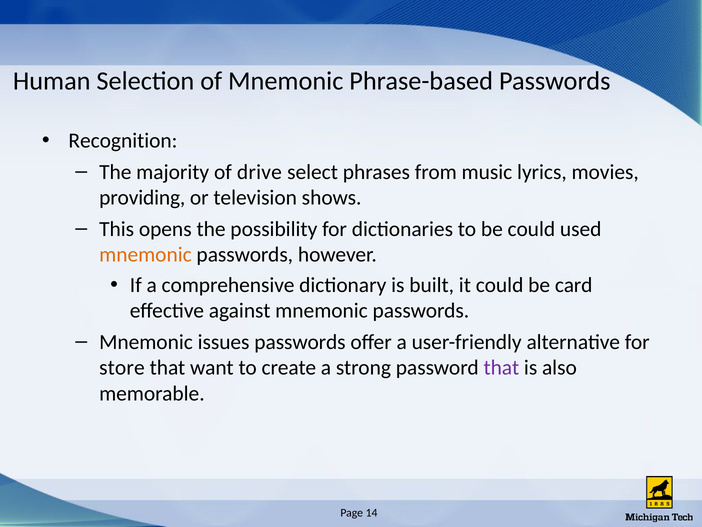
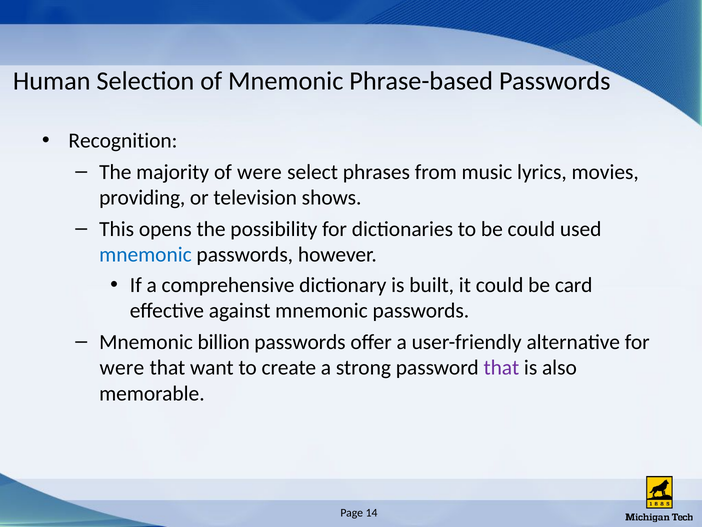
of drive: drive -> were (259, 172)
mnemonic colour: orange -> blue (145, 254)
issues: issues -> billion (224, 342)
store: store -> were (122, 367)
